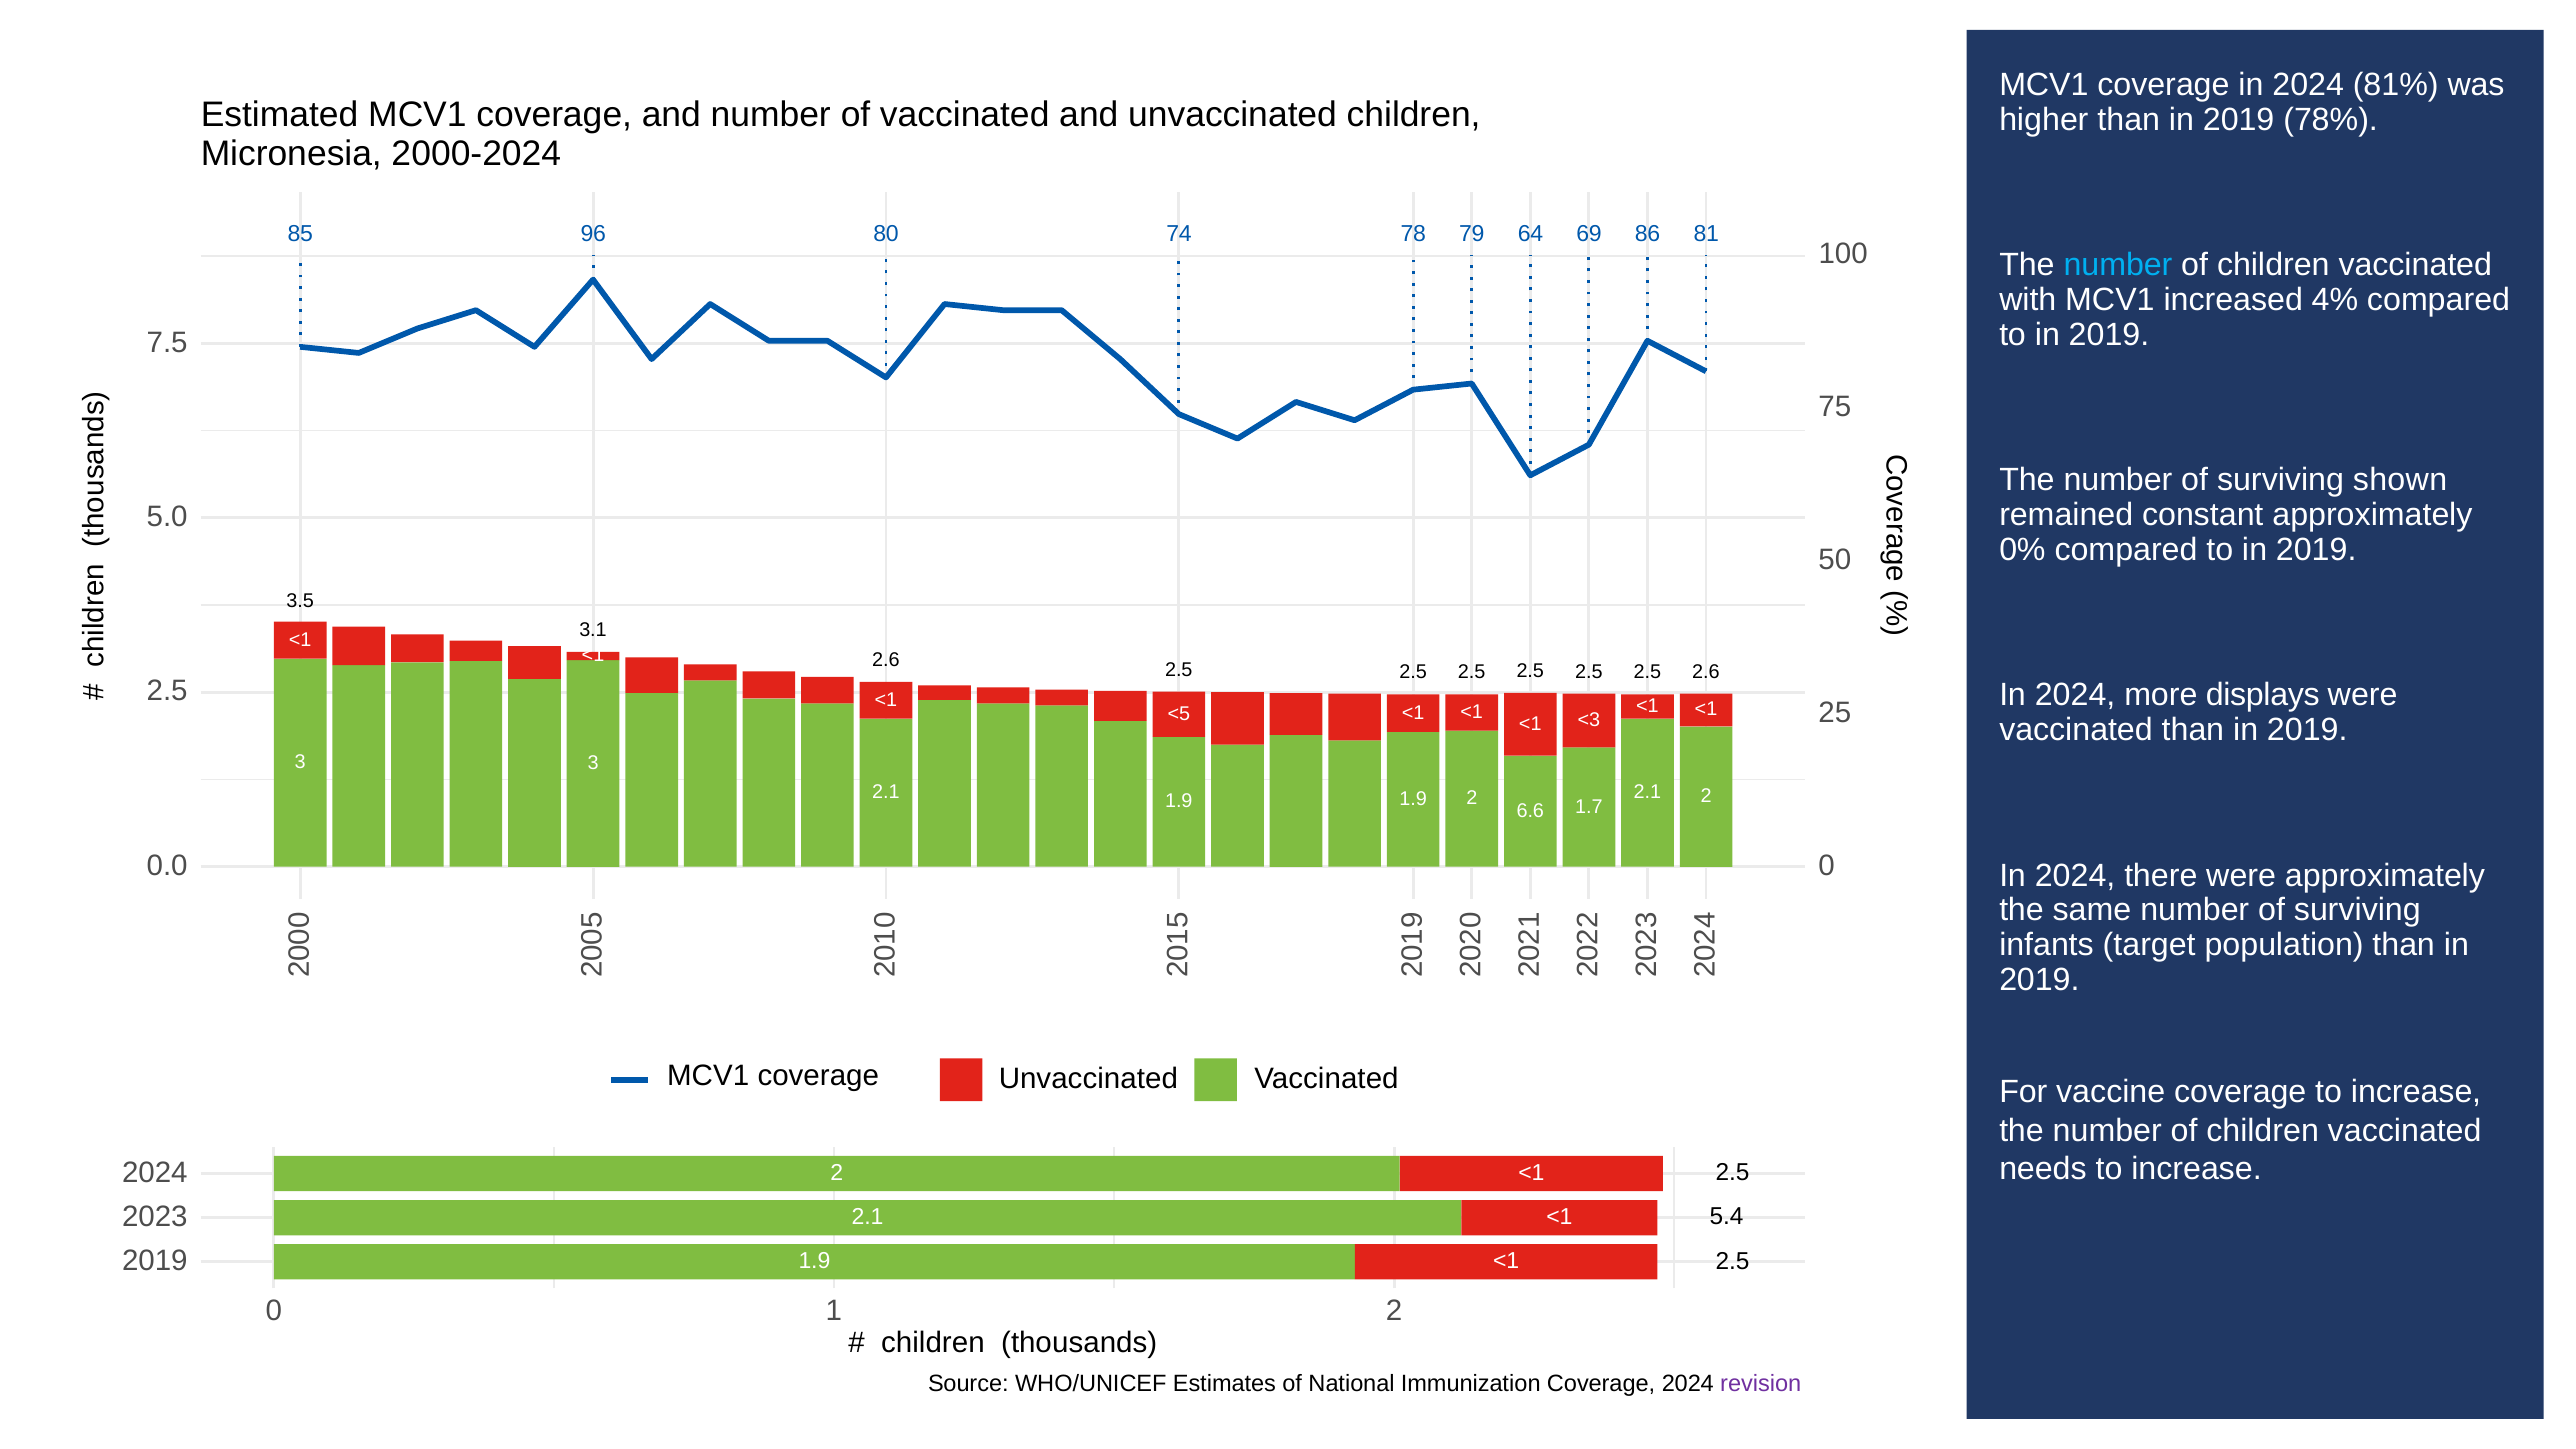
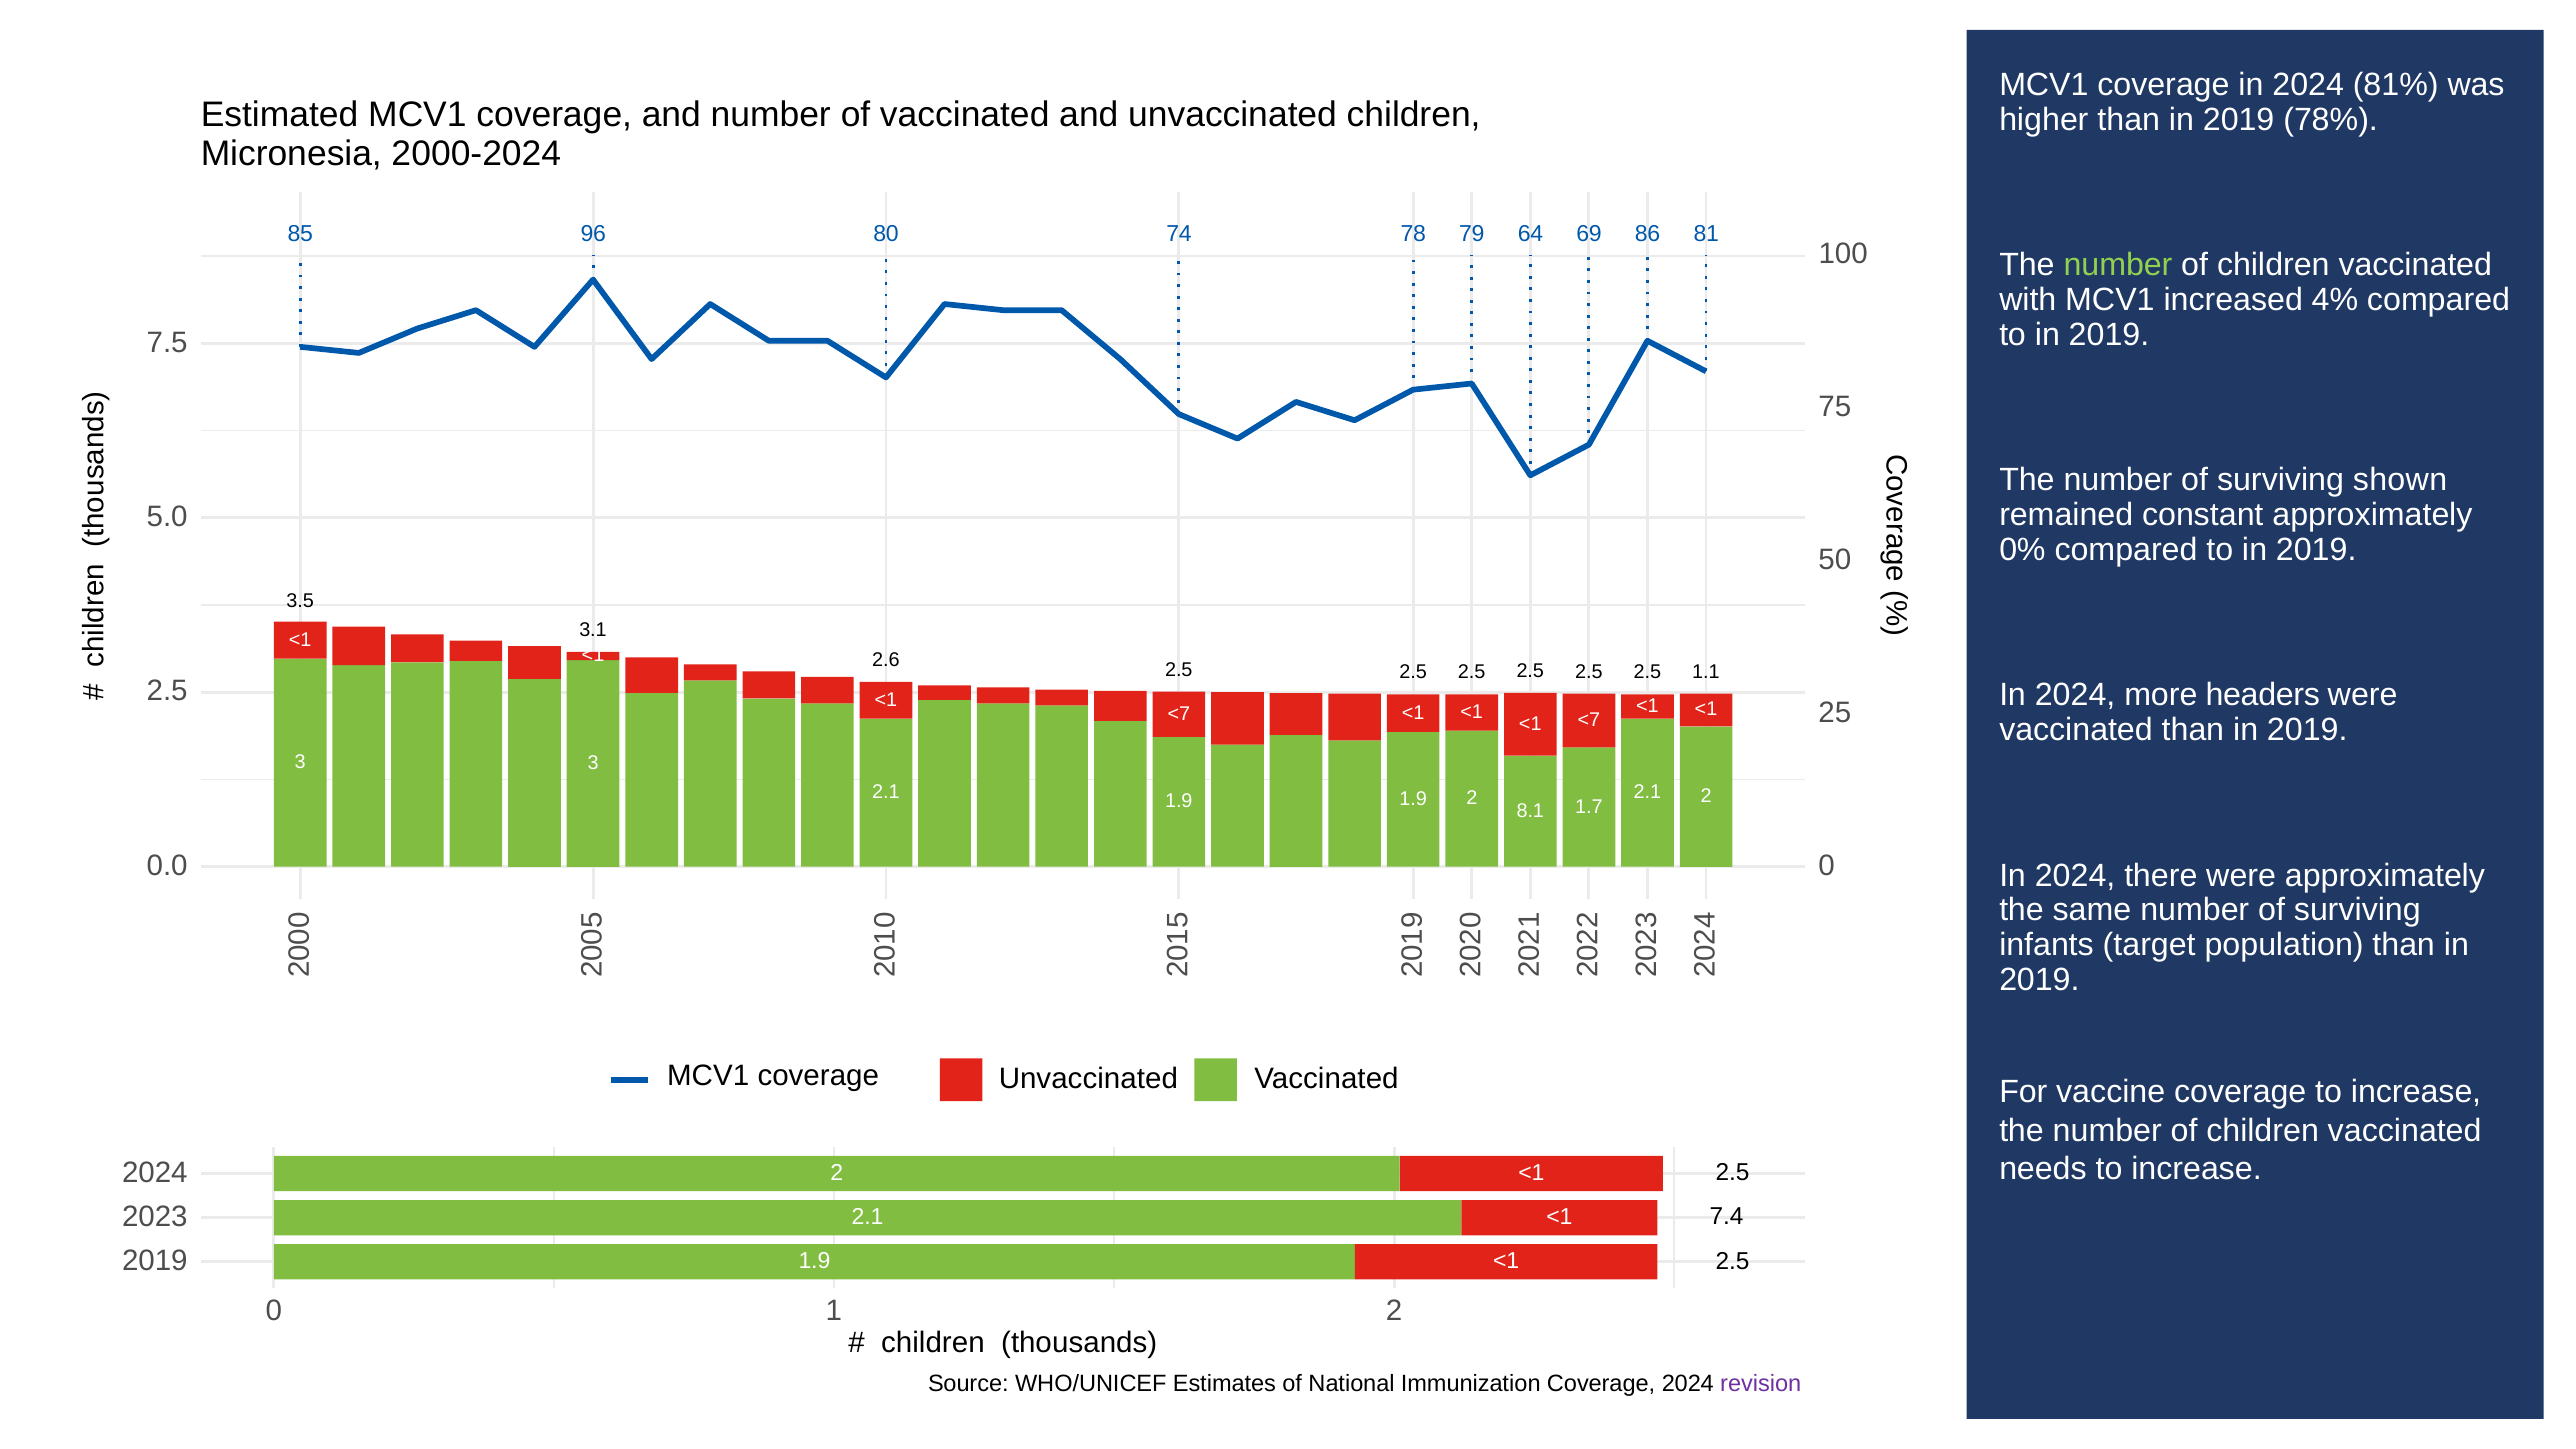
number colour: light blue -> light green (2118, 265)
2.5 2.6: 2.6 -> 1.1 (1706, 672)
displays: displays -> headers (2263, 695)
<5: <5 -> <7 (1179, 714)
<3: <3 -> <7 (1589, 720)
6.6: 6.6 -> 8.1 (1530, 811)
5.4: 5.4 -> 7.4 (1727, 1217)
